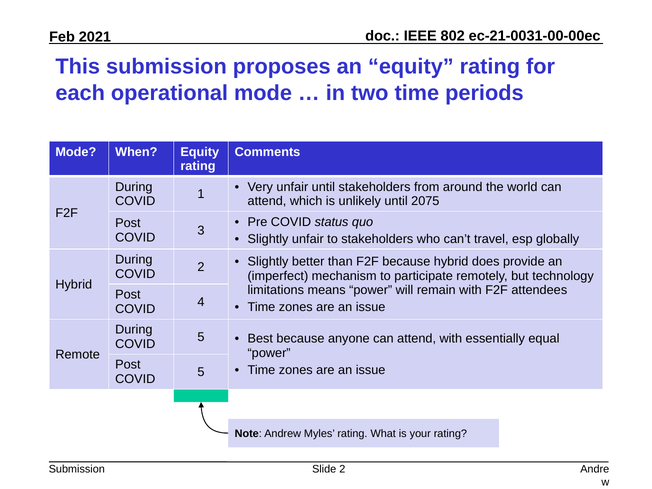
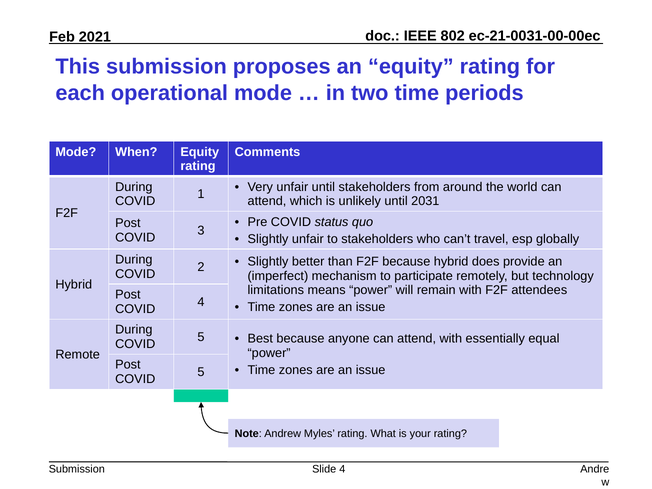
2075: 2075 -> 2031 (425, 201)
Slide 2: 2 -> 4 (342, 469)
